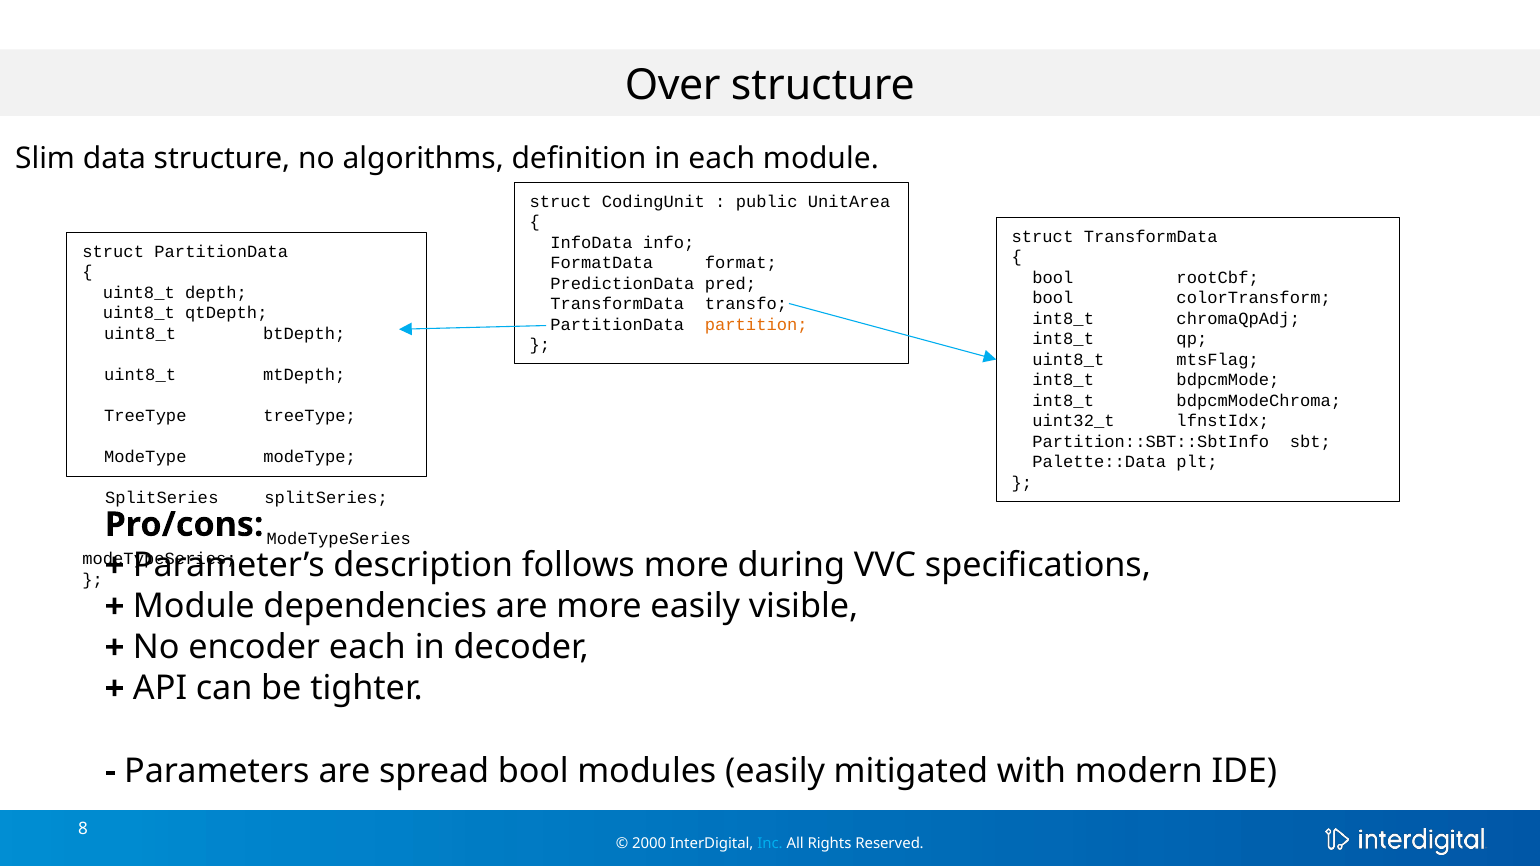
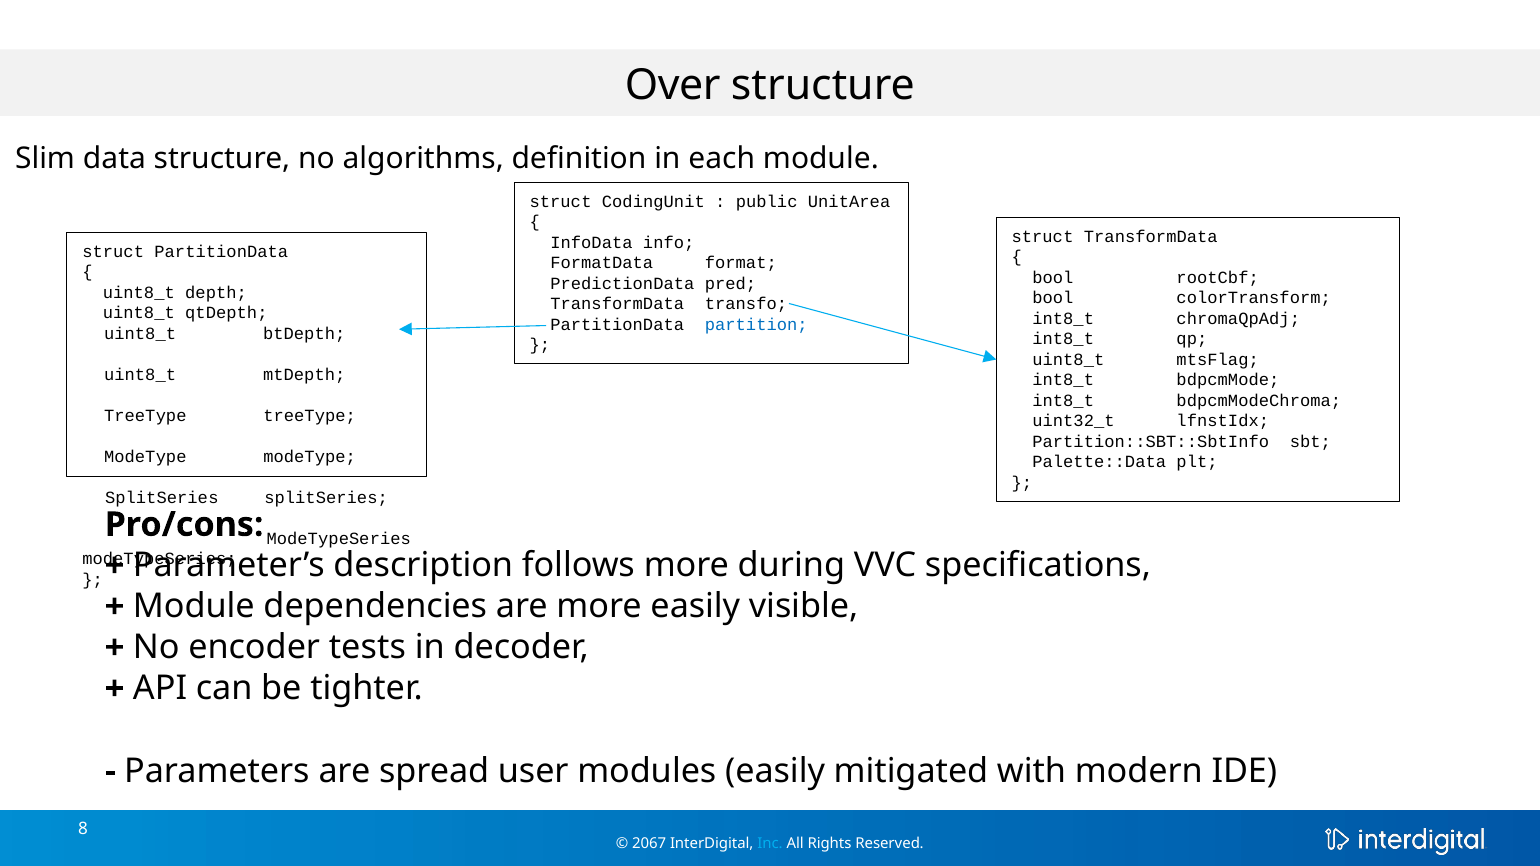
partition colour: orange -> blue (756, 325)
encoder each: each -> tests (367, 648)
spread bool: bool -> user (533, 771)
2000: 2000 -> 2067 (649, 844)
